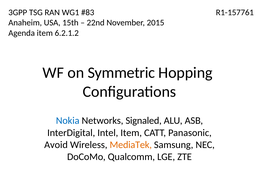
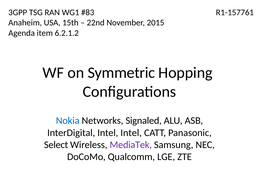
Intel Item: Item -> Intel (131, 133)
Avoid: Avoid -> Select (56, 145)
MediaTek colour: orange -> purple (131, 145)
